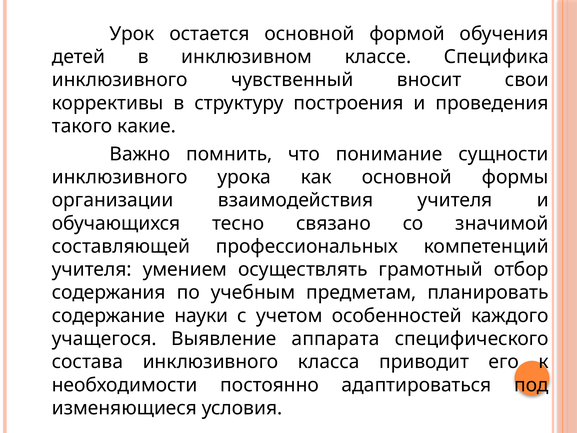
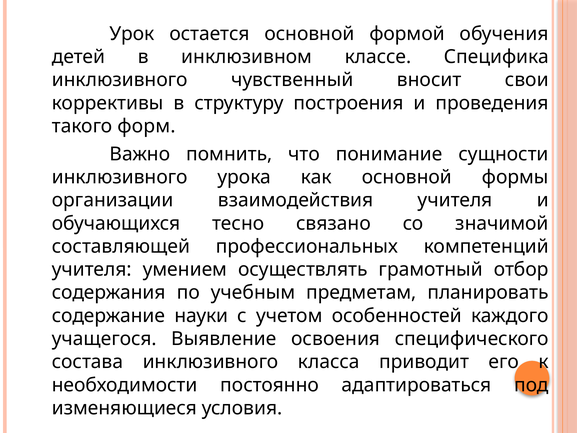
какие: какие -> форм (147, 126)
аппарата: аппарата -> освоения (336, 339)
